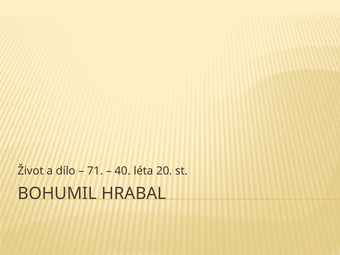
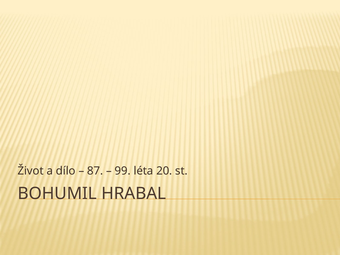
71: 71 -> 87 (95, 171)
40: 40 -> 99 (123, 171)
